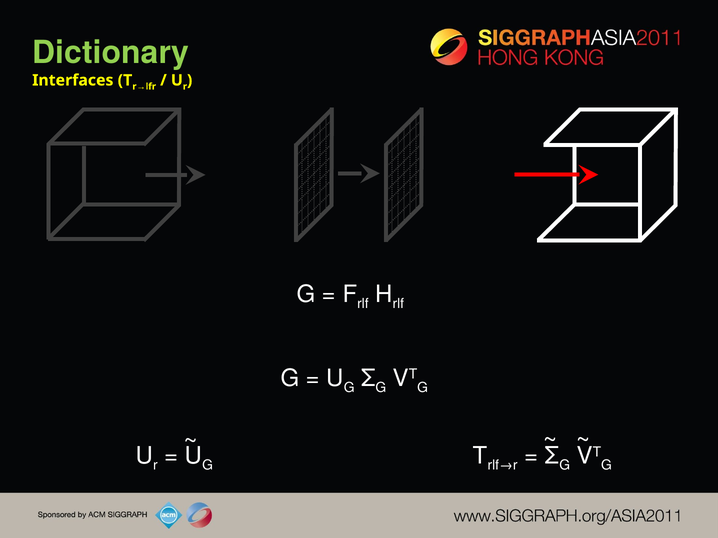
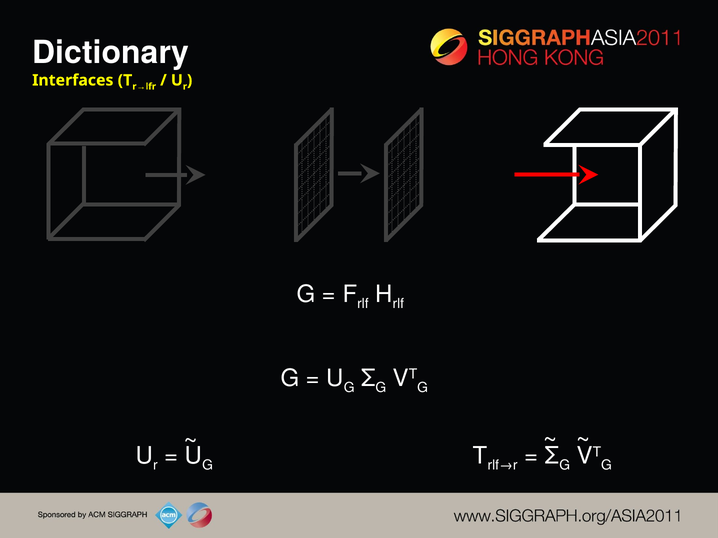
Dictionary colour: light green -> white (111, 53)
